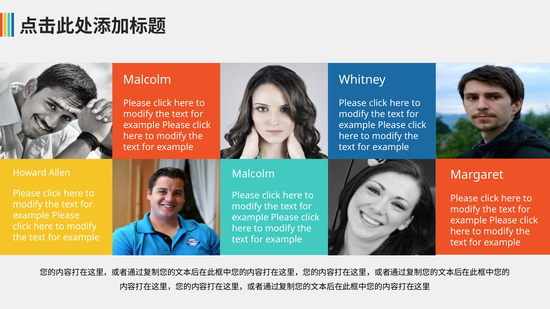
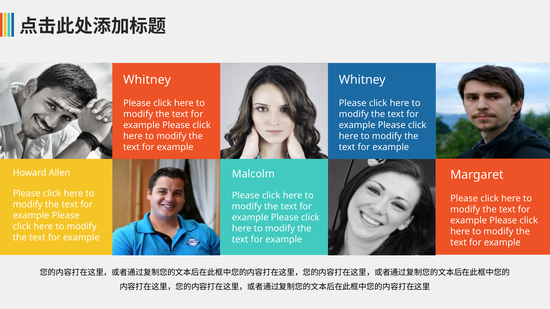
Malcolm: Malcolm -> Whitney (147, 80)
